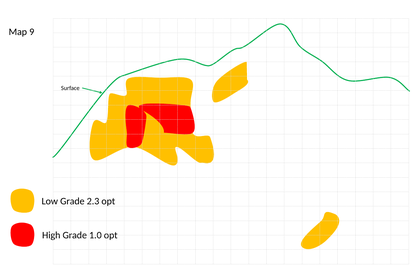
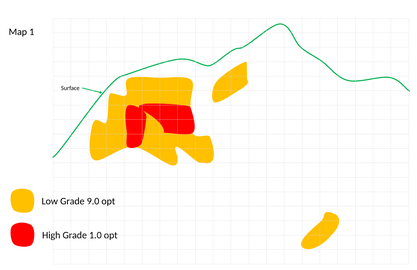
9: 9 -> 1 (32, 32)
2.3: 2.3 -> 9.0 (93, 201)
